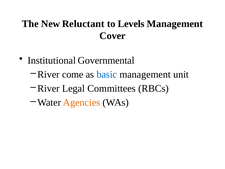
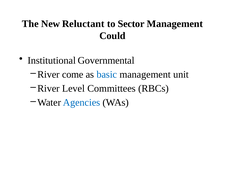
Levels: Levels -> Sector (131, 24)
Cover: Cover -> Could (112, 36)
Legal: Legal -> Level (73, 88)
Agencies colour: orange -> blue (82, 102)
